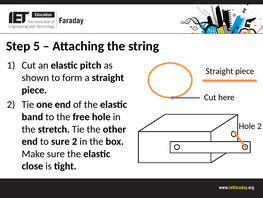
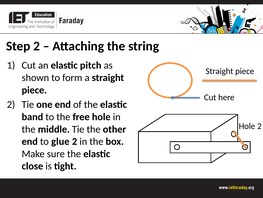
Step 5: 5 -> 2 (37, 46)
stretch: stretch -> middle (54, 129)
to sure: sure -> glue (60, 141)
